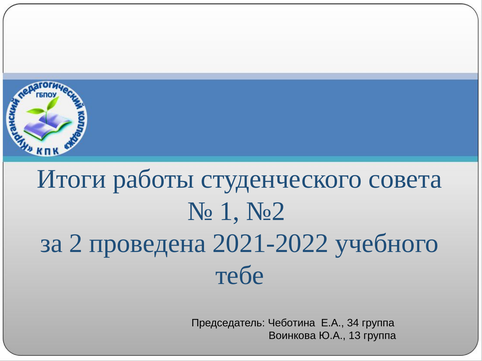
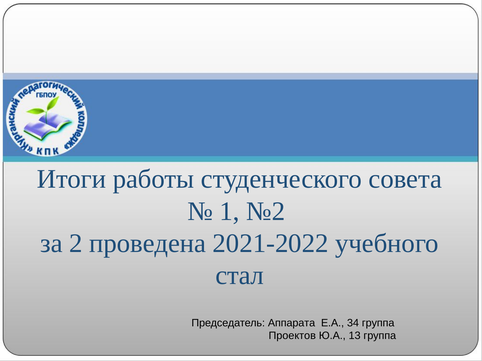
тебе: тебе -> стал (240, 276)
Чеботина: Чеботина -> Аппарата (292, 323)
Воинкова: Воинкова -> Проектов (292, 336)
